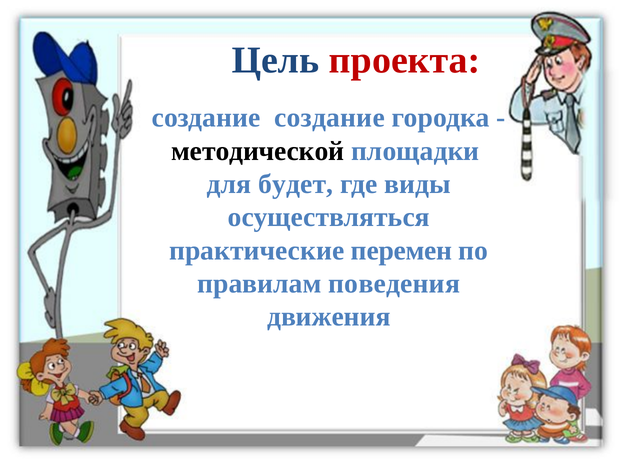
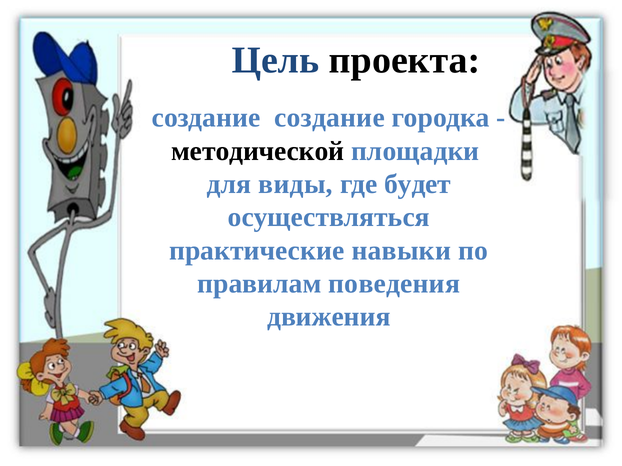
проекта colour: red -> black (405, 60)
будет: будет -> виды (296, 184)
виды: виды -> будет (418, 184)
перемен: перемен -> навыки (401, 251)
